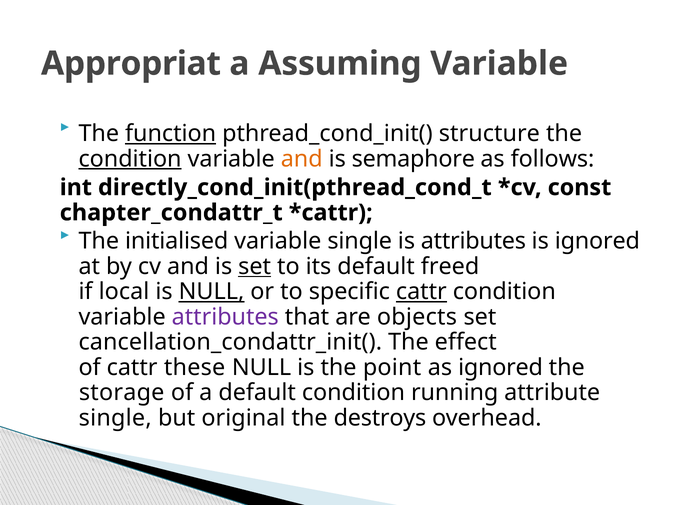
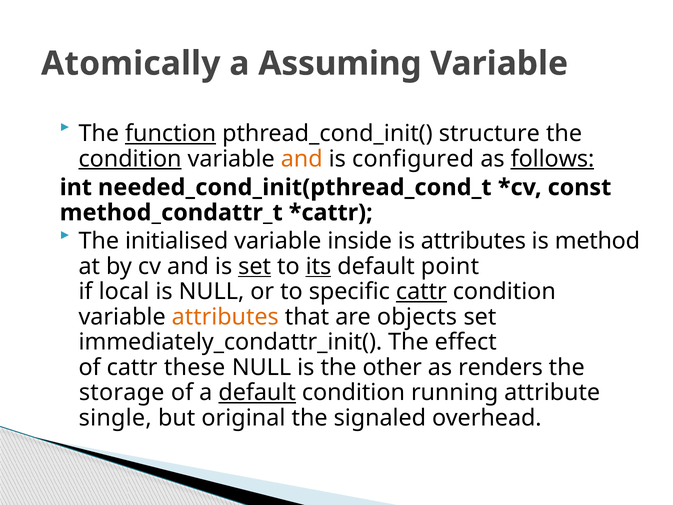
Appropriat: Appropriat -> Atomically (131, 64)
semaphore: semaphore -> configured (413, 159)
follows underline: none -> present (553, 159)
directly_cond_init(pthread_cond_t: directly_cond_init(pthread_cond_t -> needed_cond_init(pthread_cond_t (295, 187)
chapter_condattr_t: chapter_condattr_t -> method_condattr_t (171, 213)
variable single: single -> inside (360, 241)
is ignored: ignored -> method (597, 241)
its underline: none -> present (318, 266)
freed: freed -> point (450, 266)
NULL underline: present -> none (211, 292)
attributes colour: purple -> orange (225, 317)
cancellation_condattr_init(: cancellation_condattr_init( -> immediately_condattr_init( (230, 342)
point: point -> other (392, 367)
as ignored: ignored -> renders (501, 367)
default underline: none -> present (257, 392)
destroys: destroys -> signaled (380, 418)
